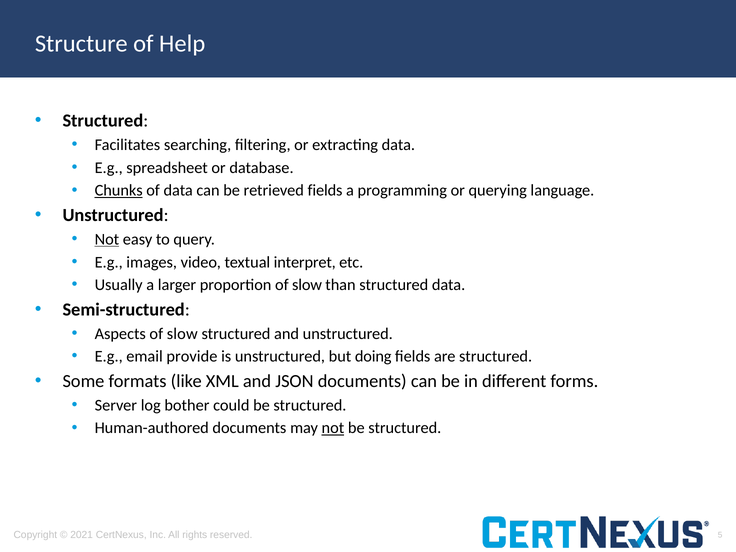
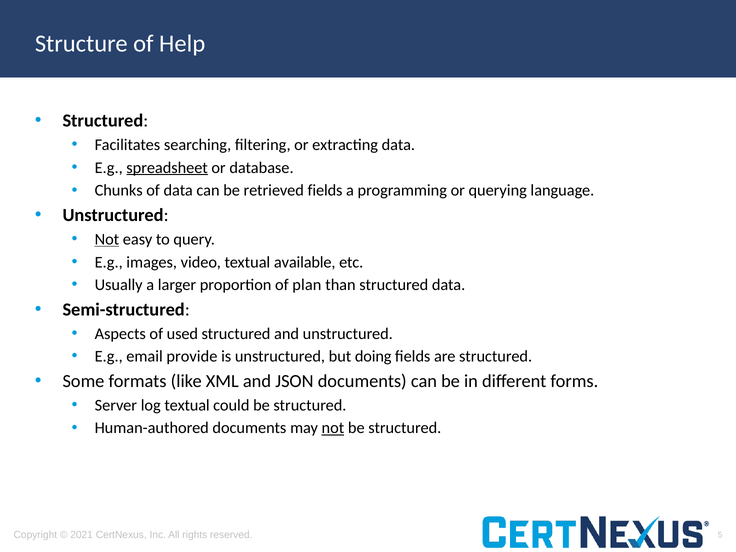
spreadsheet underline: none -> present (167, 168)
Chunks underline: present -> none (119, 191)
interpret: interpret -> available (305, 262)
proportion of slow: slow -> plan (307, 285)
Aspects of slow: slow -> used (182, 334)
log bother: bother -> textual (187, 405)
